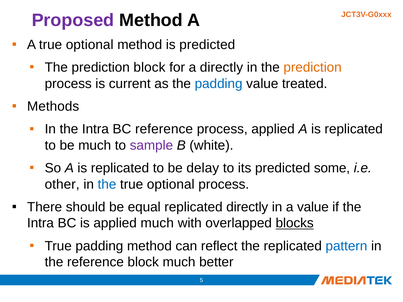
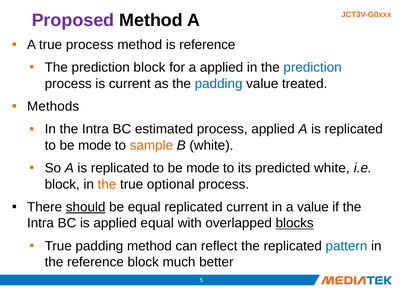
A true optional: optional -> process (90, 45)
is predicted: predicted -> reference (207, 45)
a directly: directly -> applied (222, 68)
prediction colour: orange -> blue (313, 68)
BC reference: reference -> estimated (164, 129)
much: much -> mode (95, 145)
sample colour: purple -> orange (151, 145)
delay: delay -> mode (203, 168)
predicted some: some -> white (332, 168)
other: other -> block (62, 184)
the colour: blue -> orange (107, 184)
should underline: none -> present (86, 207)
replicated directly: directly -> current (247, 207)
applied much: much -> equal (157, 223)
